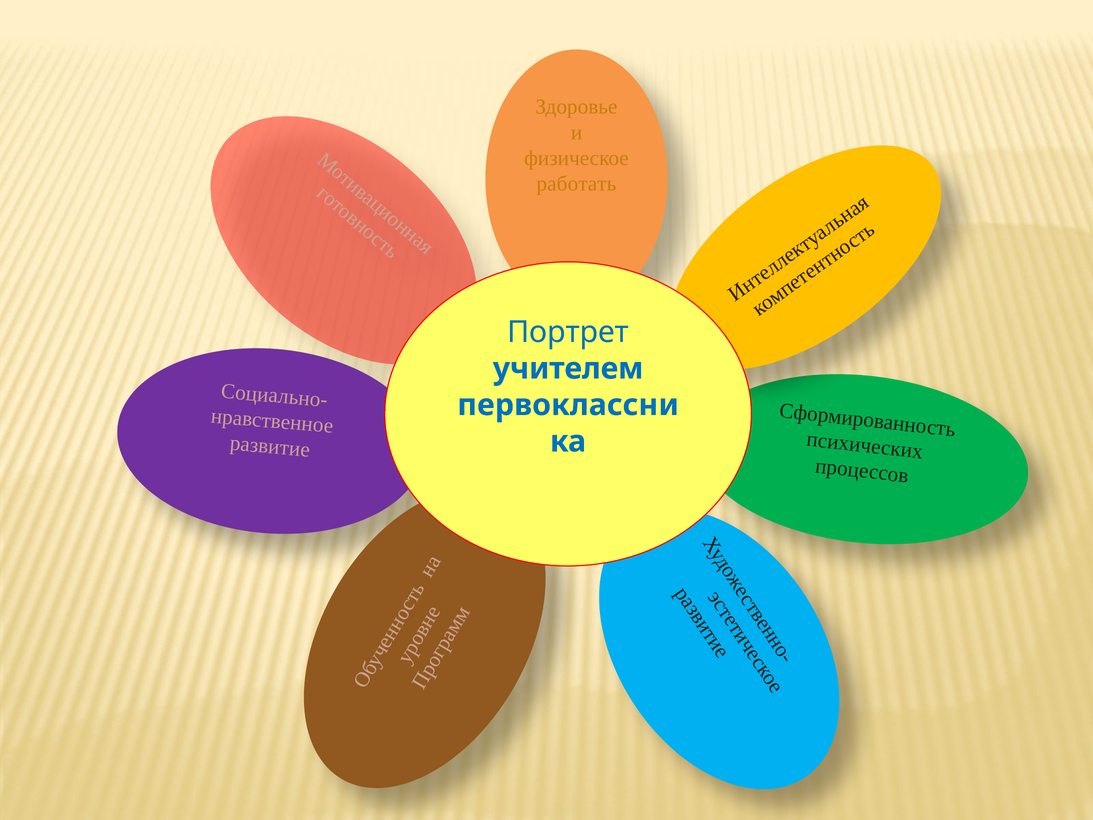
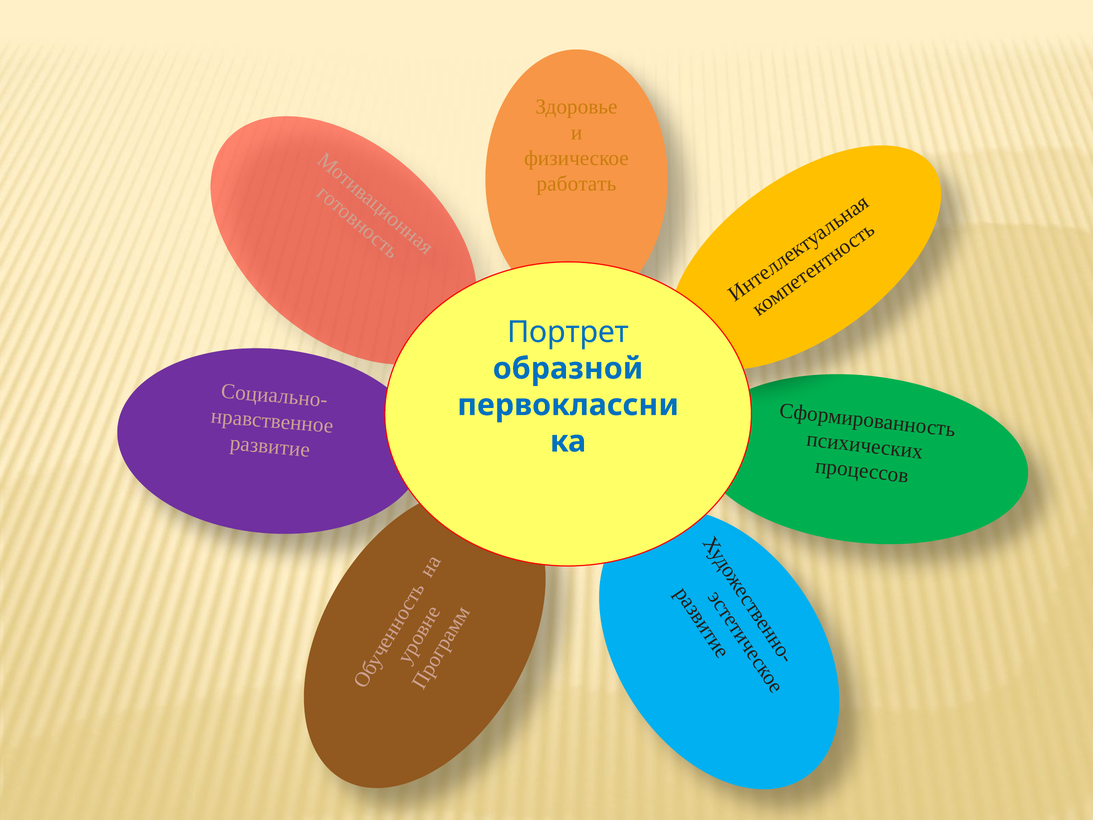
учителем: учителем -> образной (568, 368)
